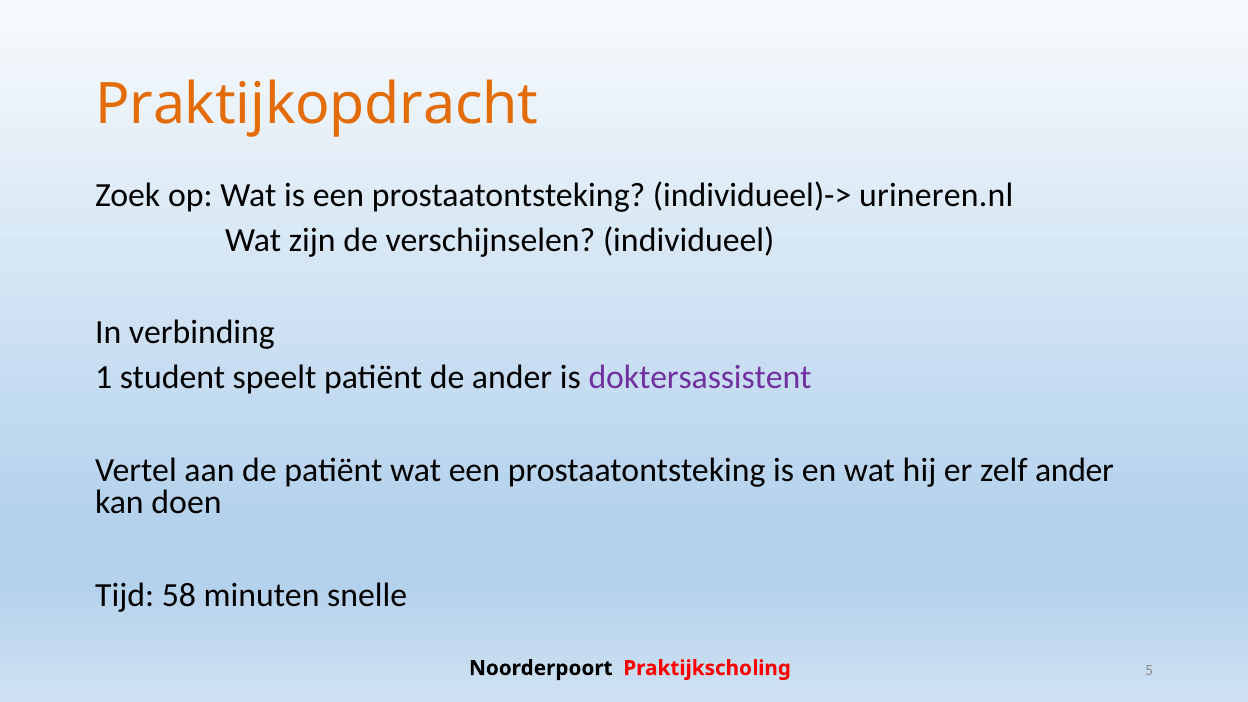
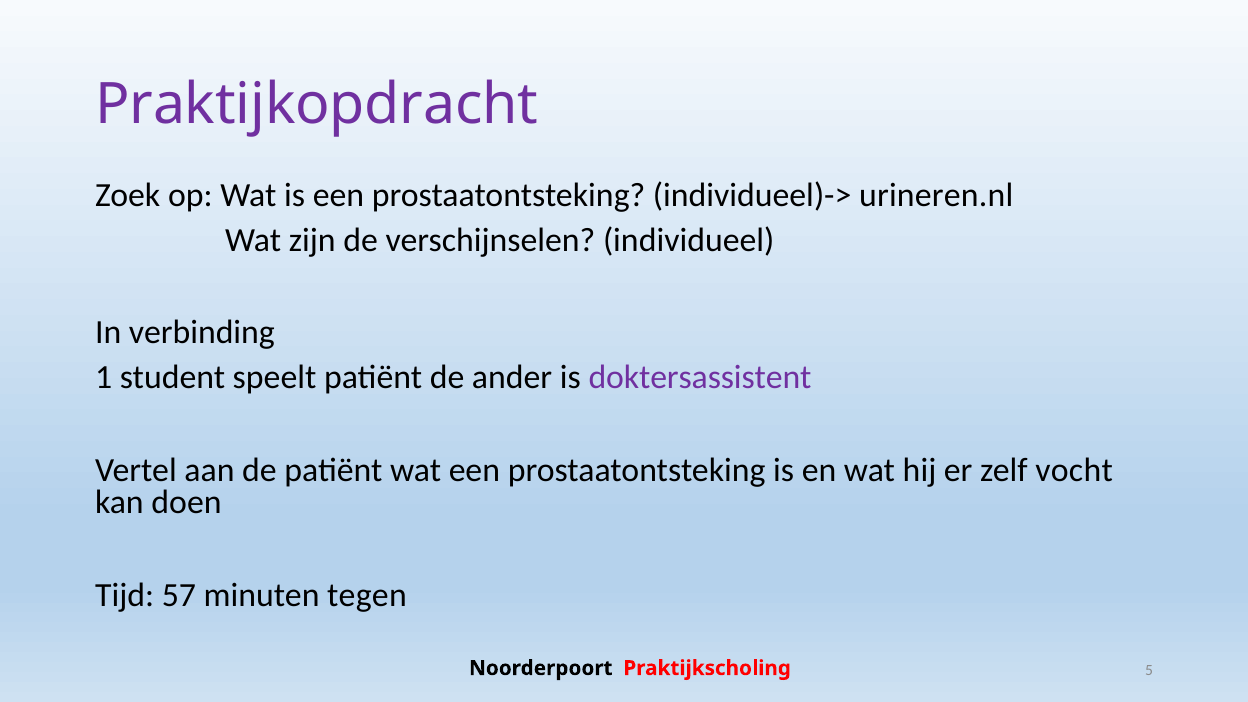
Praktijkopdracht colour: orange -> purple (317, 105)
zelf ander: ander -> vocht (1074, 470)
58: 58 -> 57 (179, 595)
snelle: snelle -> tegen (367, 595)
